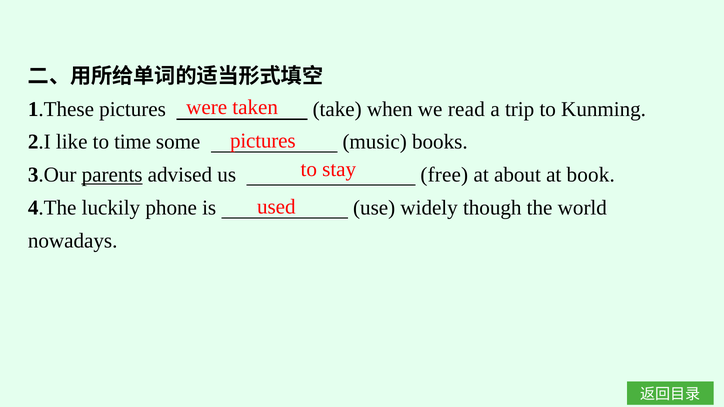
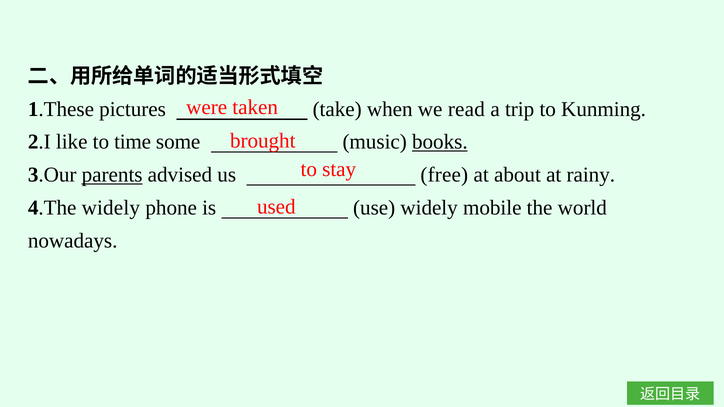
pictures: pictures -> brought (263, 141)
books underline: none -> present (440, 142)
book: book -> rainy (591, 175)
4.The luckily: luckily -> widely (111, 208)
though: though -> mobile (492, 208)
